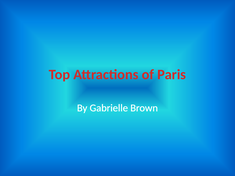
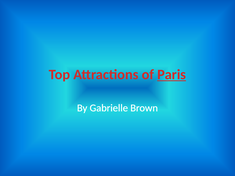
Paris underline: none -> present (172, 75)
